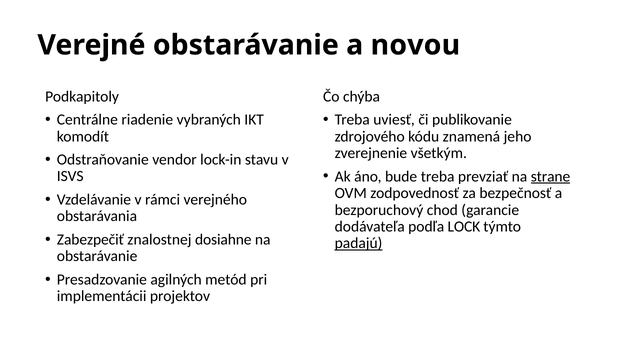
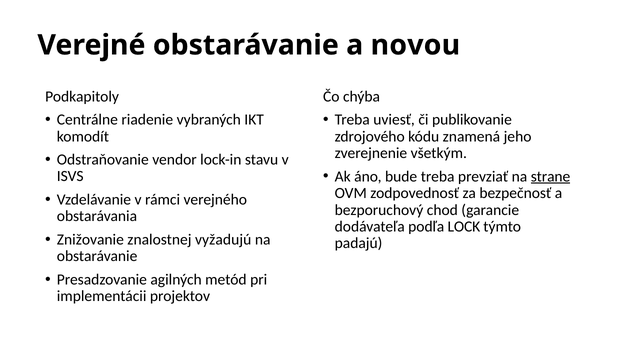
Zabezpečiť: Zabezpečiť -> Znižovanie (90, 240)
dosiahne: dosiahne -> vyžadujú (223, 240)
padajú underline: present -> none (359, 244)
